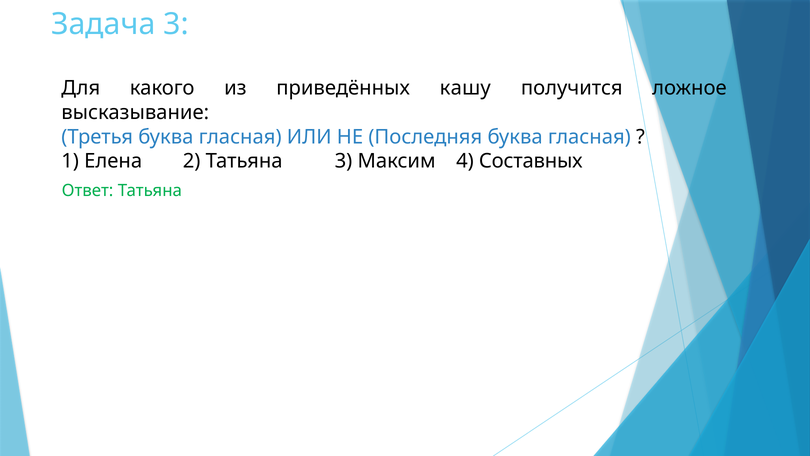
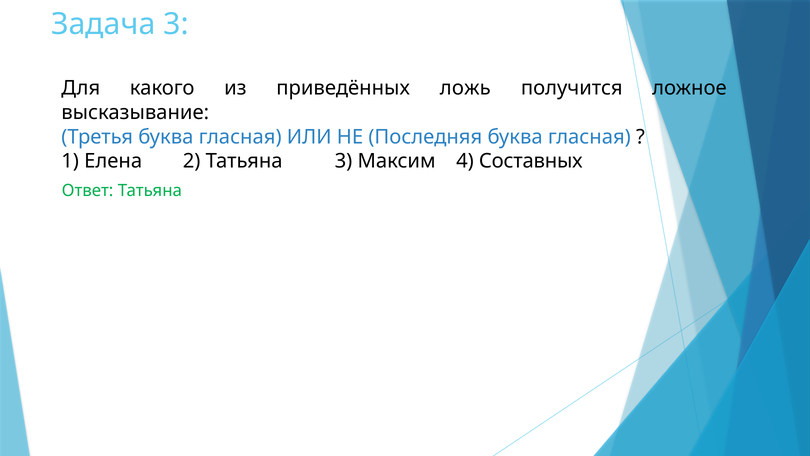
кашу: кашу -> ложь (465, 88)
